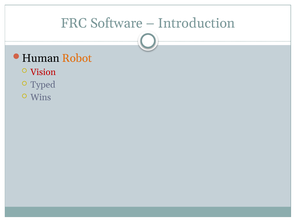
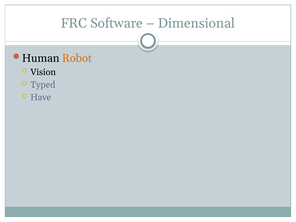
Introduction: Introduction -> Dimensional (196, 23)
Vision colour: red -> black (43, 72)
Wins: Wins -> Have (41, 97)
